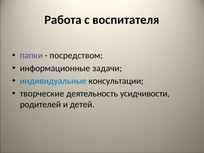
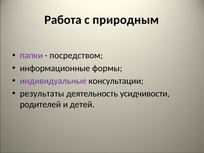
воспитателя: воспитателя -> природным (126, 20)
задачи: задачи -> формы (107, 68)
индивидуальные colour: blue -> purple (53, 81)
творческие: творческие -> результаты (42, 94)
